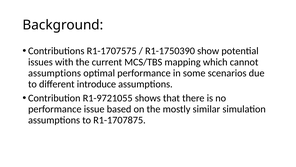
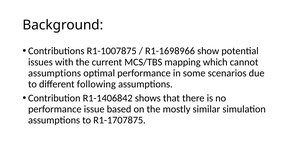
R1-1707575: R1-1707575 -> R1-1007875 (112, 51)
R1-1750390: R1-1750390 -> R1-1698966 (170, 51)
introduce: introduce -> following (96, 84)
R1-9721055: R1-9721055 -> R1-1406842 (108, 98)
